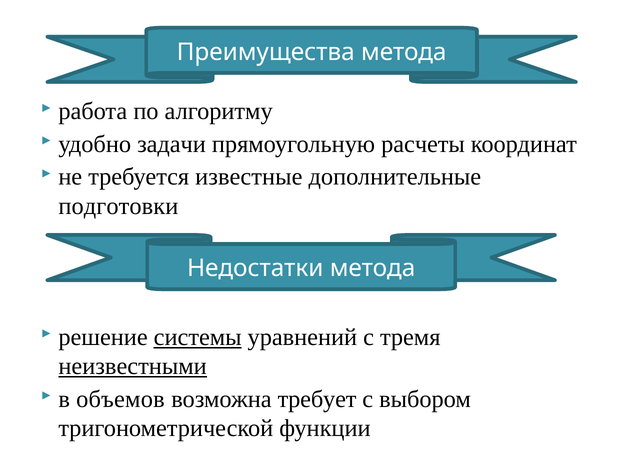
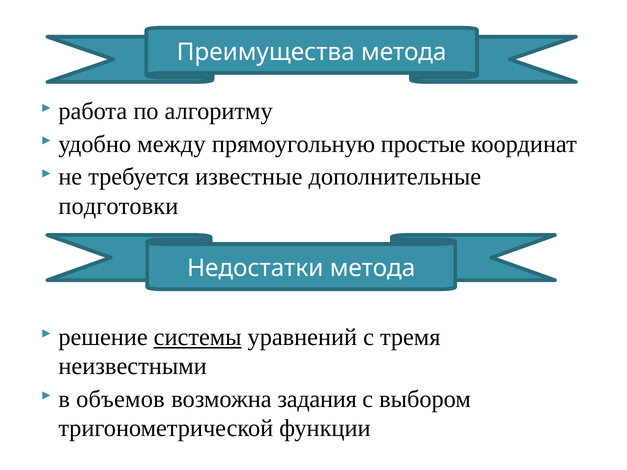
задачи: задачи -> между (171, 144)
расчеты: расчеты -> простые (423, 144)
неизвестными underline: present -> none (133, 367)
требует: требует -> задания (317, 399)
